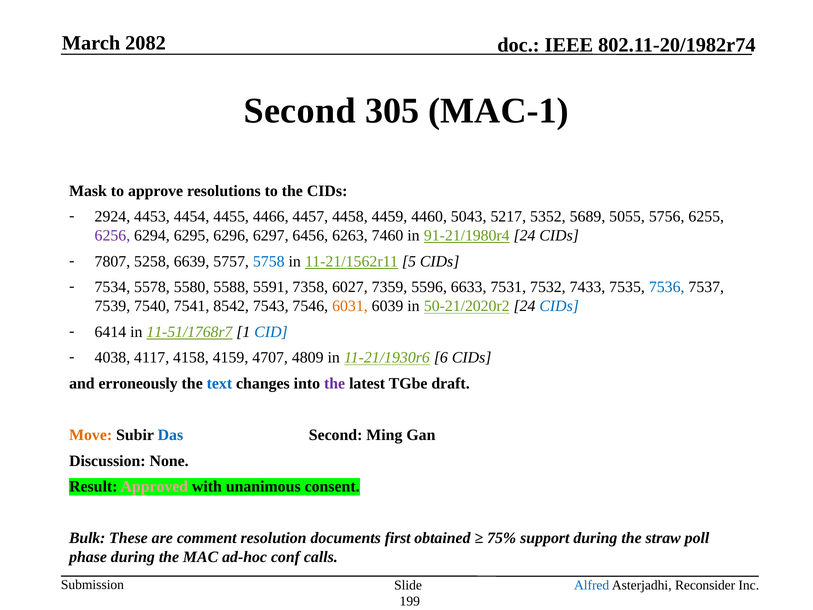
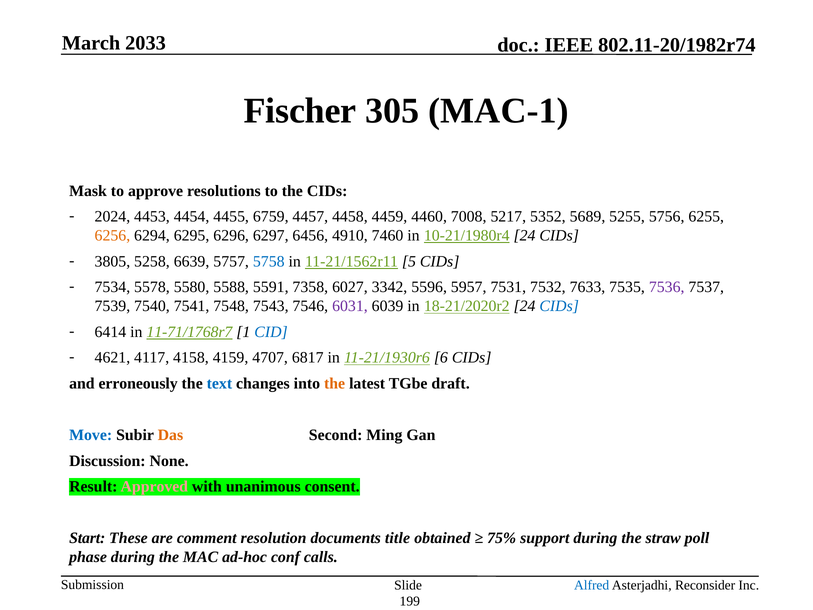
2082: 2082 -> 2033 (146, 43)
Second: Second -> Fischer (300, 111)
2924: 2924 -> 2024 (112, 217)
4466: 4466 -> 6759 (271, 217)
5043: 5043 -> 7008 (469, 217)
5055: 5055 -> 5255 (627, 217)
6256 colour: purple -> orange (112, 236)
6263: 6263 -> 4910 (350, 236)
91-21/1980r4: 91-21/1980r4 -> 10-21/1980r4 (467, 236)
7807: 7807 -> 3805 (112, 261)
7359: 7359 -> 3342 (389, 287)
6633: 6633 -> 5957 (469, 287)
7433: 7433 -> 7633 (588, 287)
7536 colour: blue -> purple (667, 287)
8542: 8542 -> 7548 (231, 306)
6031 colour: orange -> purple (350, 306)
50-21/2020r2: 50-21/2020r2 -> 18-21/2020r2 (467, 306)
11-51/1768r7: 11-51/1768r7 -> 11-71/1768r7 (189, 332)
4038: 4038 -> 4621 (112, 358)
4809: 4809 -> 6817 (308, 358)
the colour: purple -> orange (335, 383)
Move colour: orange -> blue (91, 435)
Das colour: blue -> orange (170, 435)
Bulk: Bulk -> Start (87, 538)
first: first -> title (397, 538)
